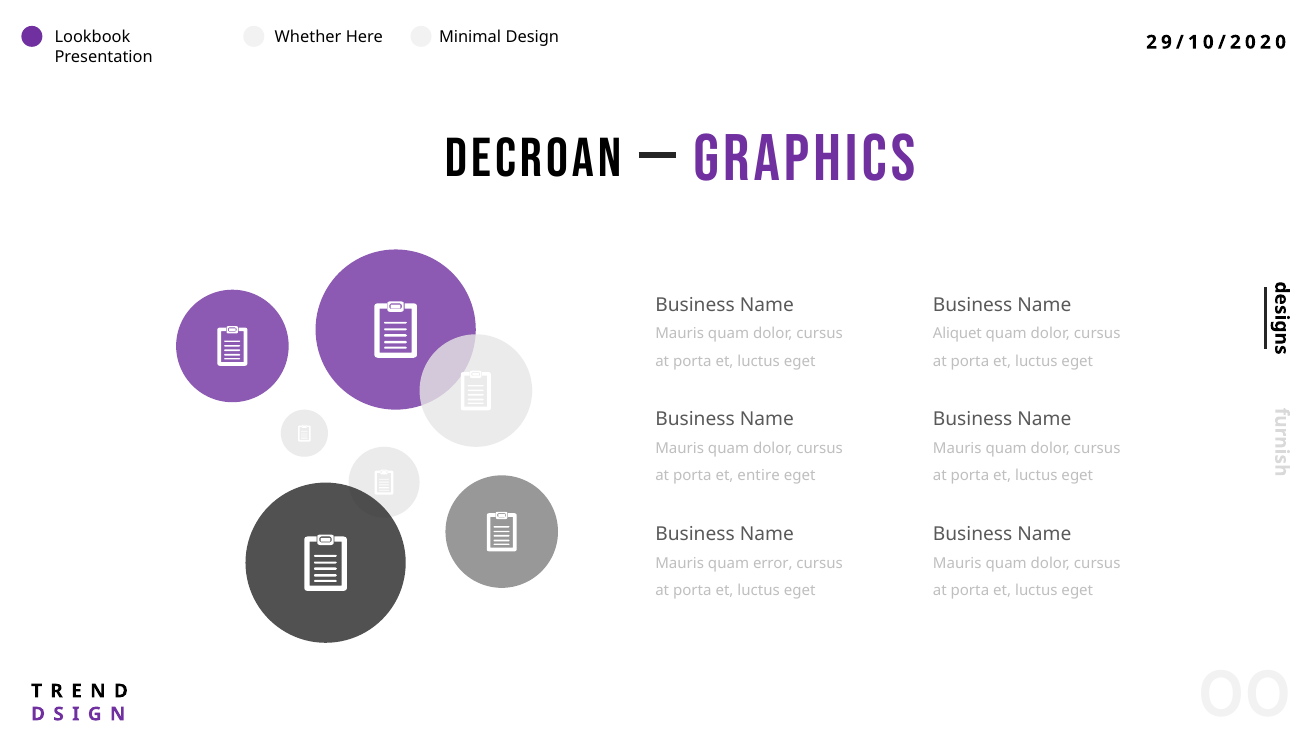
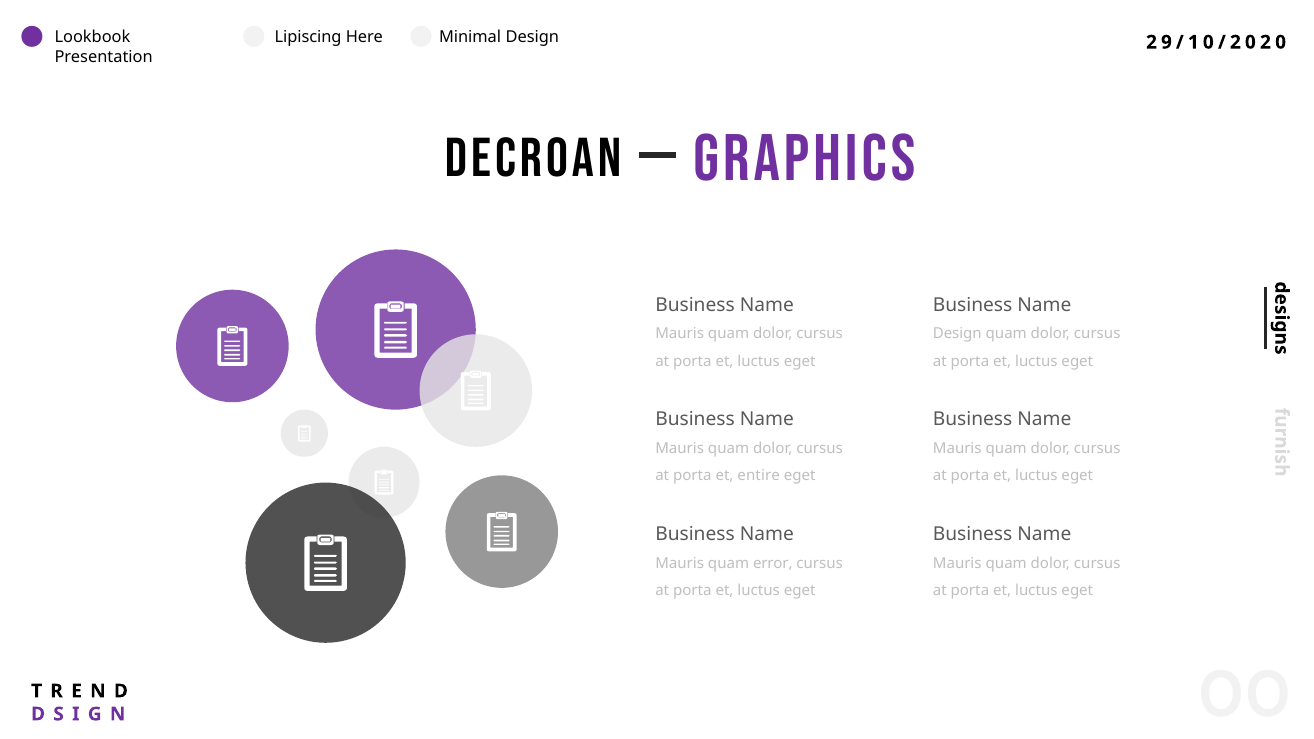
Whether: Whether -> Lipiscing (308, 37)
Aliquet: Aliquet -> Design (957, 334)
